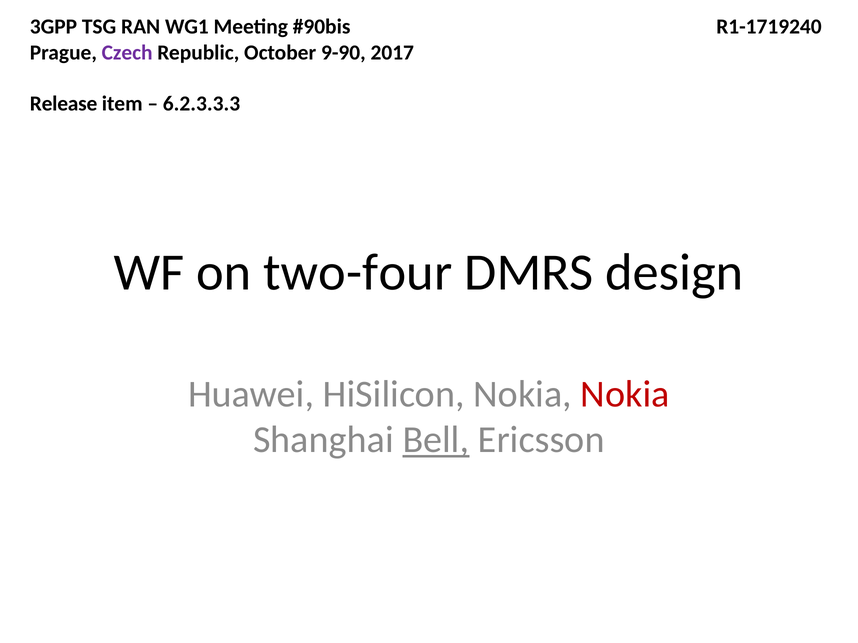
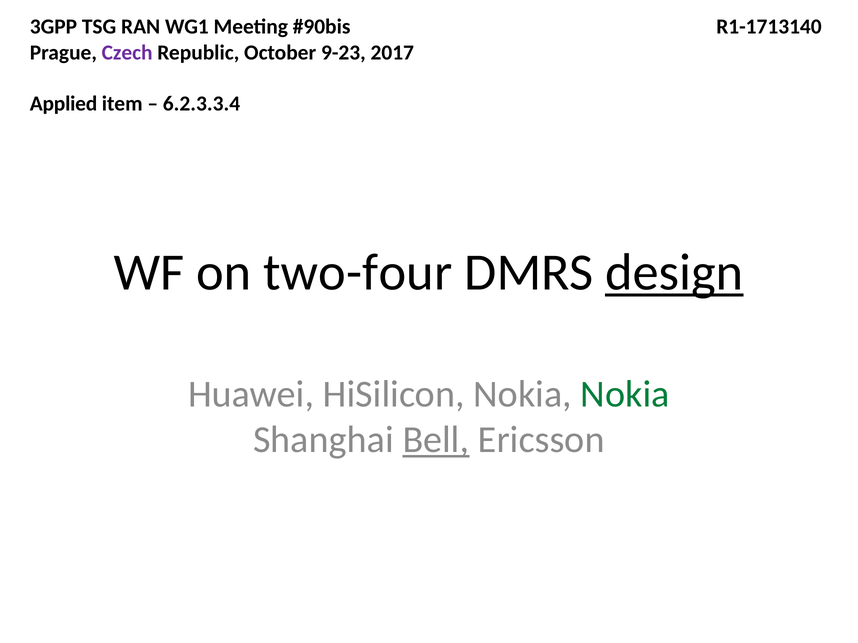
R1-1719240: R1-1719240 -> R1-1713140 (769, 27)
9-90: 9-90 -> 9-23 (343, 53)
Release: Release -> Applied (64, 104)
6.2.3.3.3: 6.2.3.3.3 -> 6.2.3.3.4 (201, 104)
design underline: none -> present (674, 273)
Nokia colour: red -> green (625, 394)
